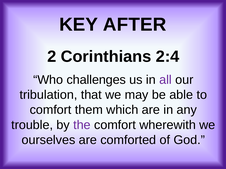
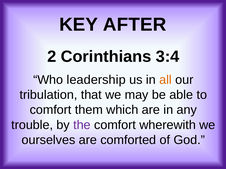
2:4: 2:4 -> 3:4 (168, 57)
challenges: challenges -> leadership (96, 80)
all colour: purple -> orange (165, 80)
